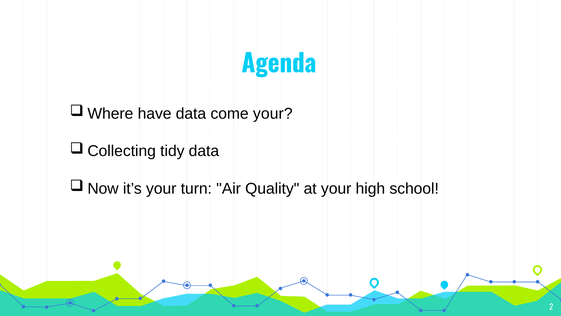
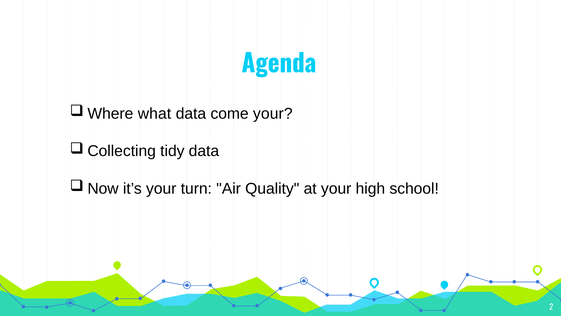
have: have -> what (154, 113)
